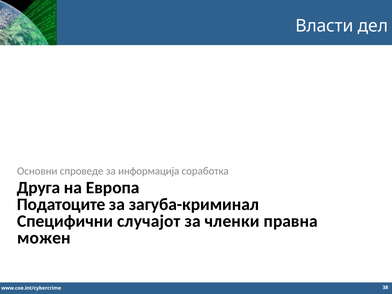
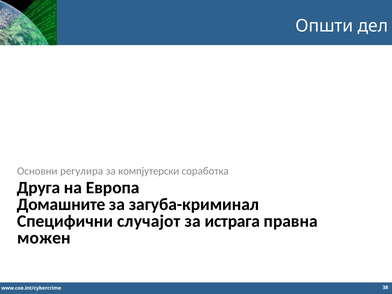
Власти: Власти -> Општи (324, 26)
спроведе: спроведе -> регулира (82, 171)
информација: информација -> компјутерски (149, 171)
Податоците: Податоците -> Домашните (61, 204)
членки: членки -> истрага (232, 221)
